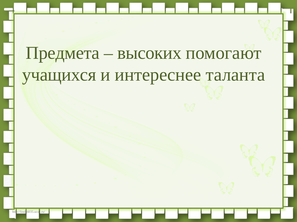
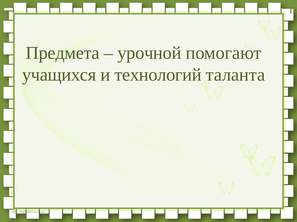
высоких: высоких -> урочной (149, 53)
интереснее: интереснее -> технологий (158, 75)
